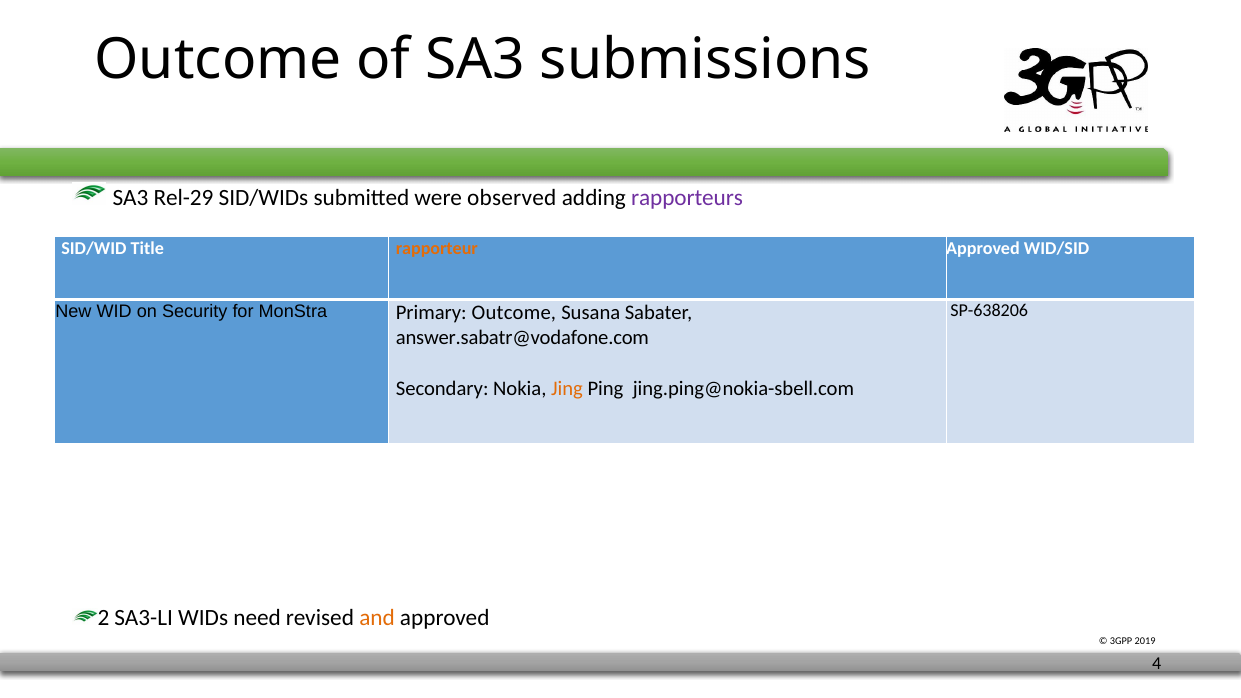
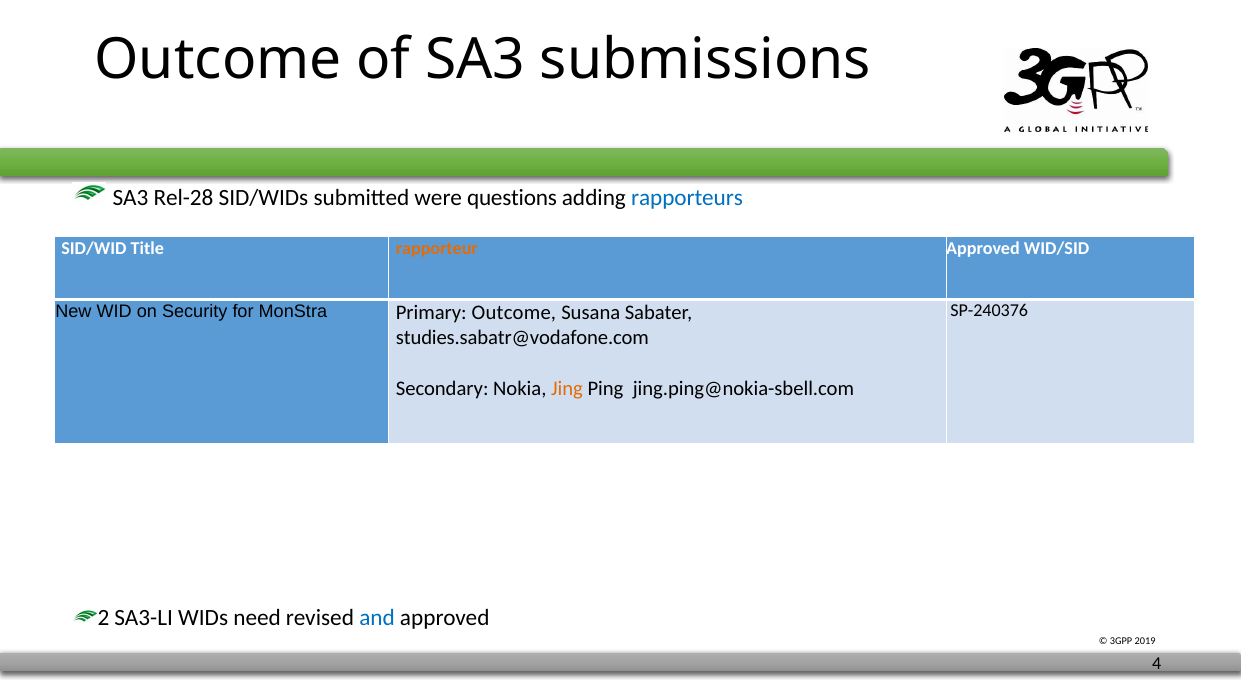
Rel-29: Rel-29 -> Rel-28 (184, 198)
observed: observed -> questions (512, 198)
rapporteurs colour: purple -> blue (687, 198)
SP-638206: SP-638206 -> SP-240376 (989, 311)
answer.sabatr@vodafone.com: answer.sabatr@vodafone.com -> studies.sabatr@vodafone.com (522, 338)
and colour: orange -> blue (377, 618)
